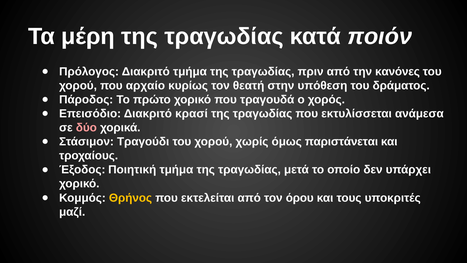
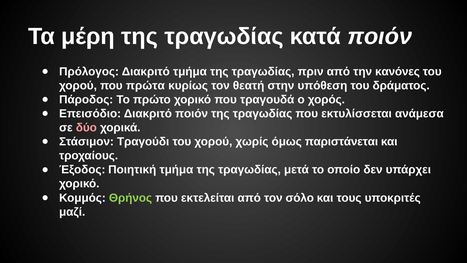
αρχαίο: αρχαίο -> πρώτα (145, 86)
Διακριτό κρασί: κρασί -> ποιόν (192, 114)
Θρήνος colour: yellow -> light green (131, 198)
όρου: όρου -> σόλο (300, 198)
